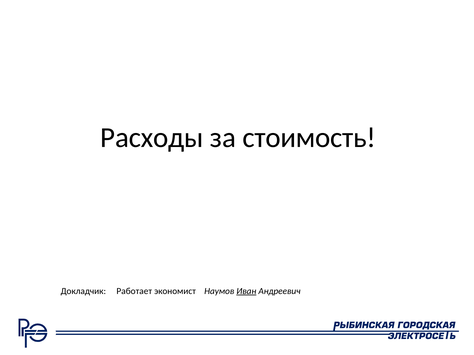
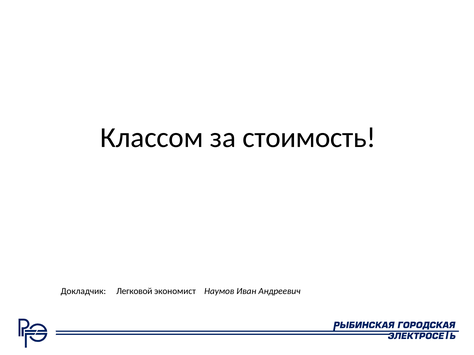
Расходы: Расходы -> Классом (152, 138)
Работает: Работает -> Легковой (134, 292)
Иван underline: present -> none (246, 292)
